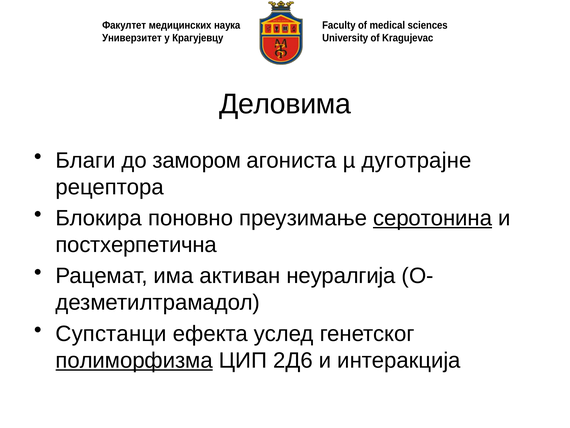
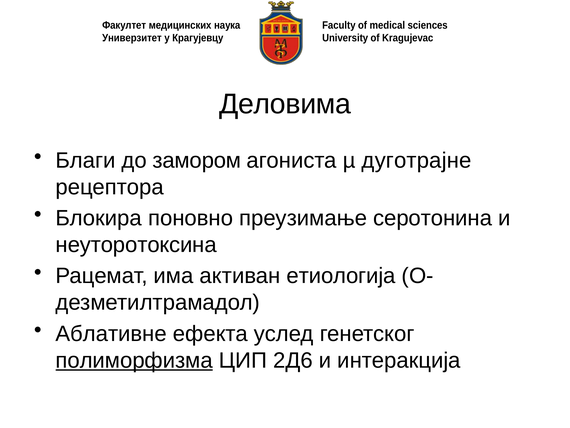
серотонина underline: present -> none (433, 218)
постхерпетична: постхерпетична -> неуторотоксина (136, 245)
неуралгија: неуралгија -> етиологија (341, 276)
Супстанци: Супстанци -> Аблативне (111, 333)
